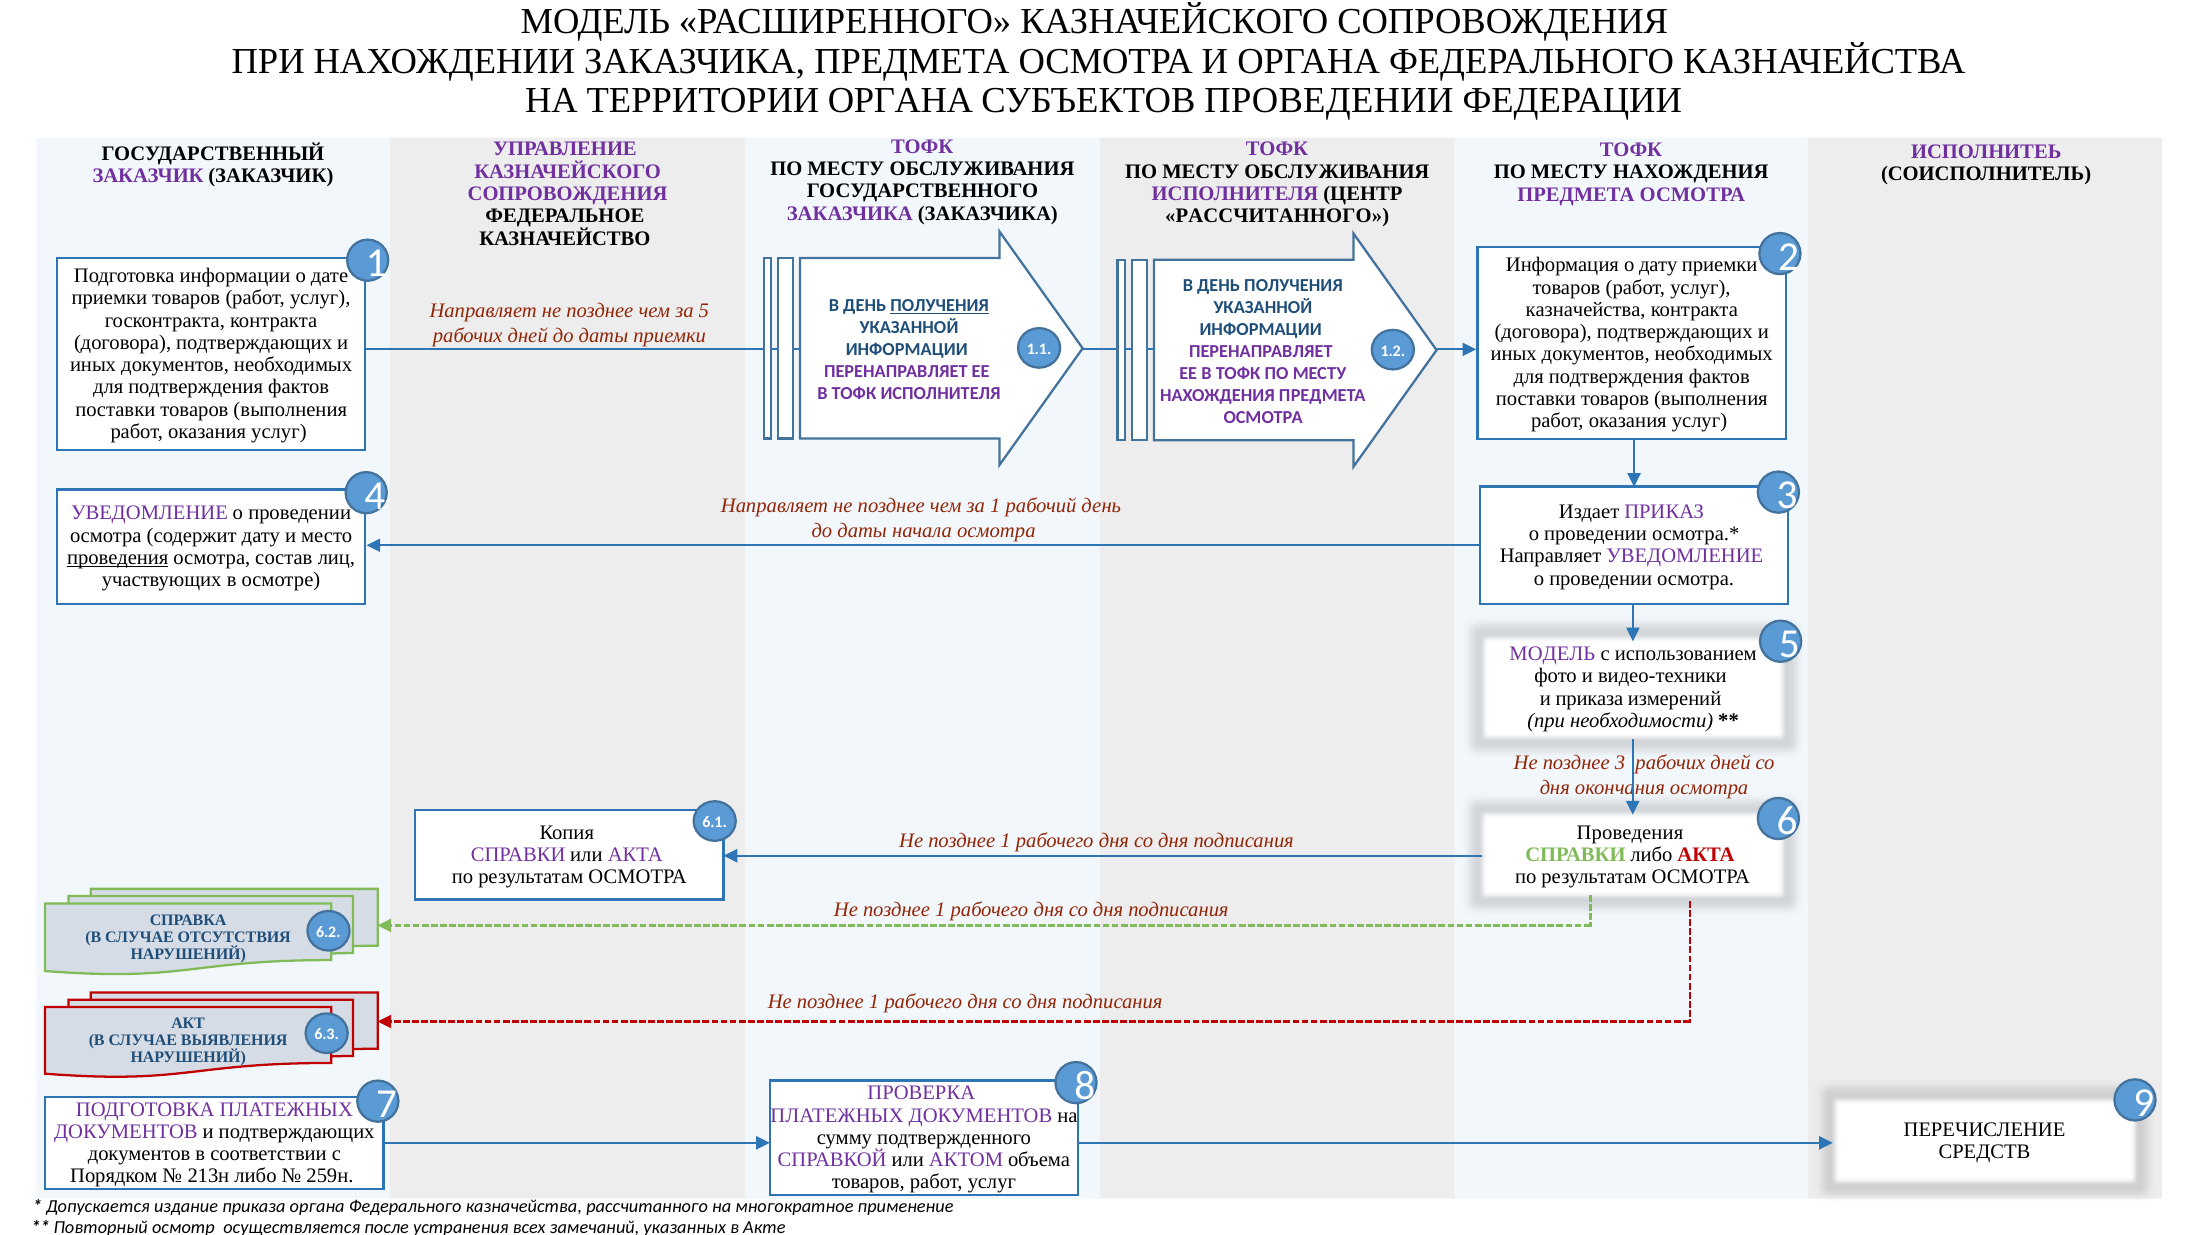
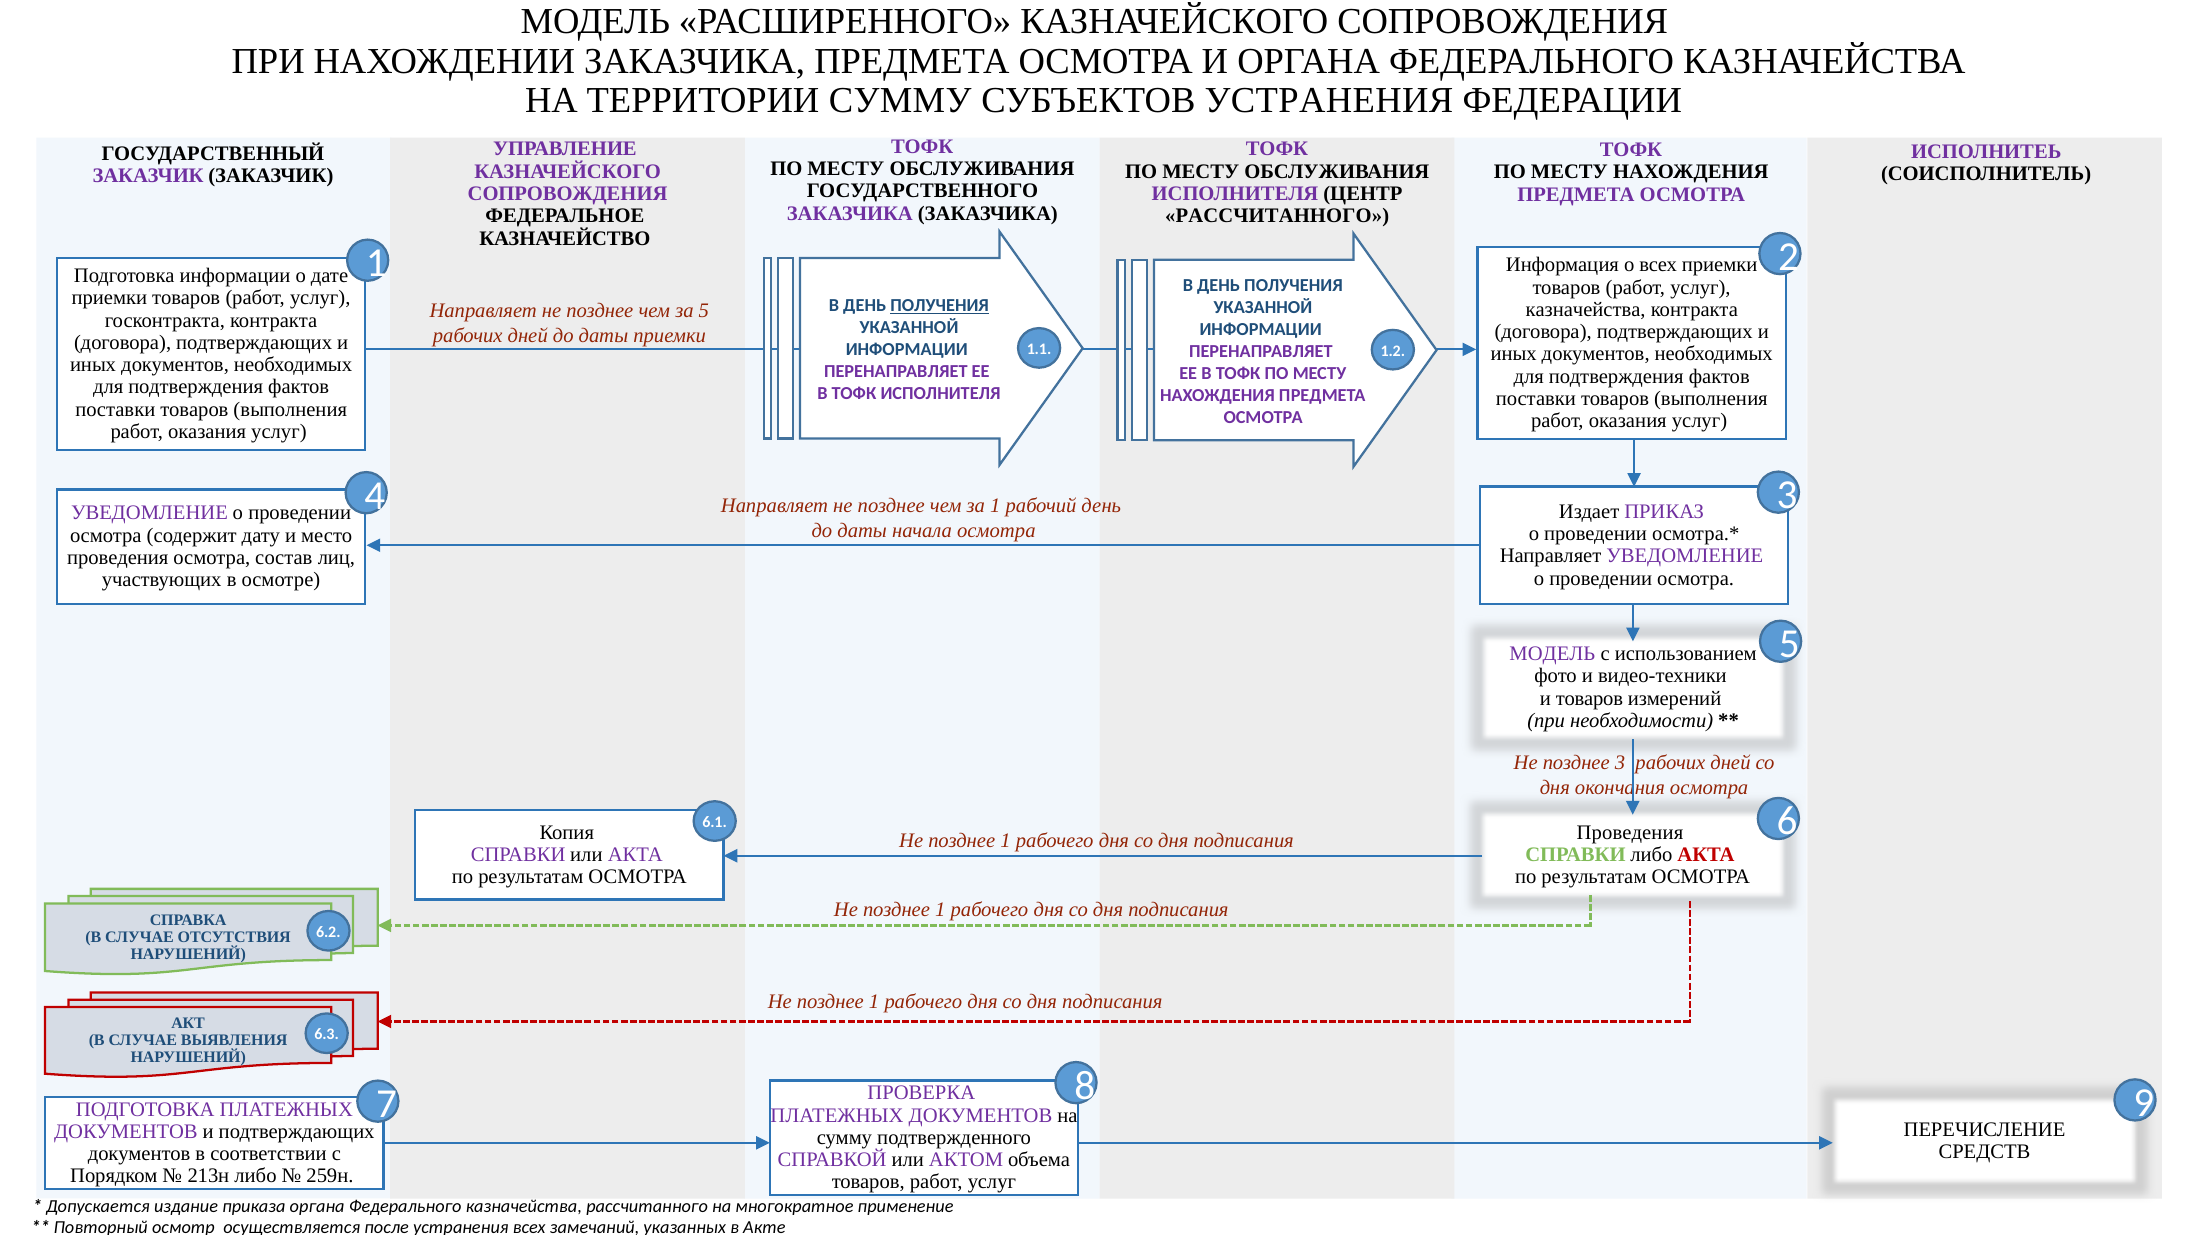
ТЕРРИТОРИИ ОРГАНА: ОРГАНА -> СУММУ (900, 101)
СУБЪЕКТОВ ПРОВЕДЕНИИ: ПРОВЕДЕНИИ -> УСТРАНЕНИЯ (1329, 101)
о дату: дату -> всех (1658, 265)
проведения underline: present -> none (118, 558)
и приказа: приказа -> товаров (1589, 699)
